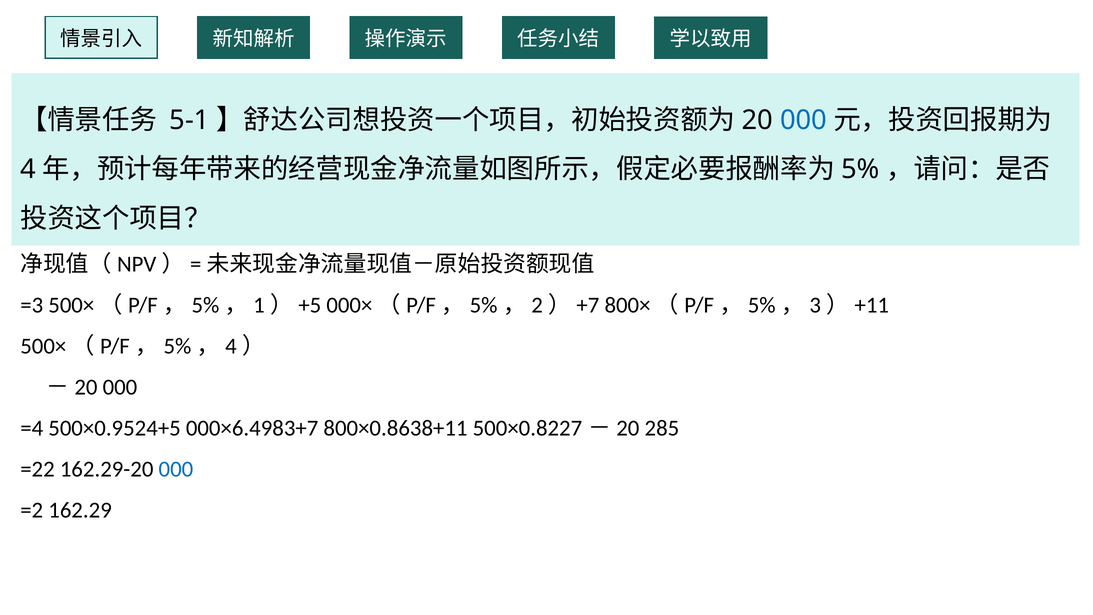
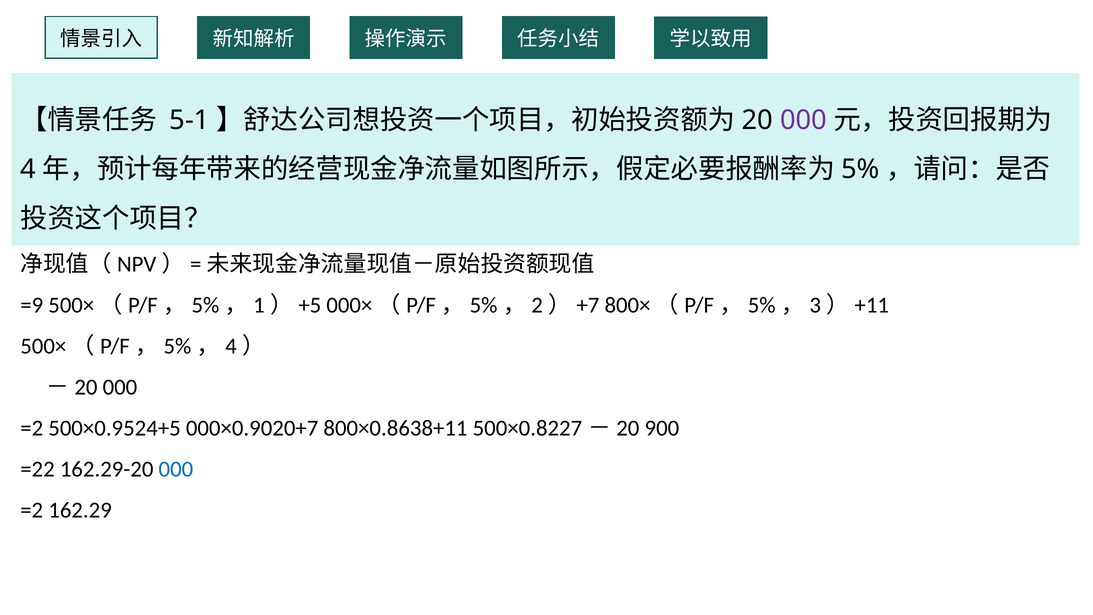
000 colour: blue -> purple (803, 120)
=3: =3 -> =9 (32, 305)
=4: =4 -> =2 (32, 428)
000×6.4983+7: 000×6.4983+7 -> 000×0.9020+7 (252, 428)
285: 285 -> 900 (662, 428)
